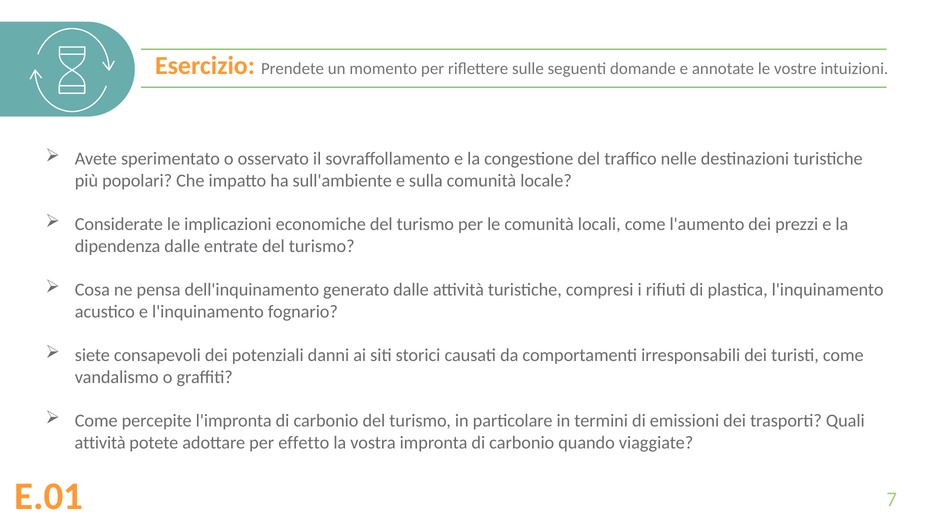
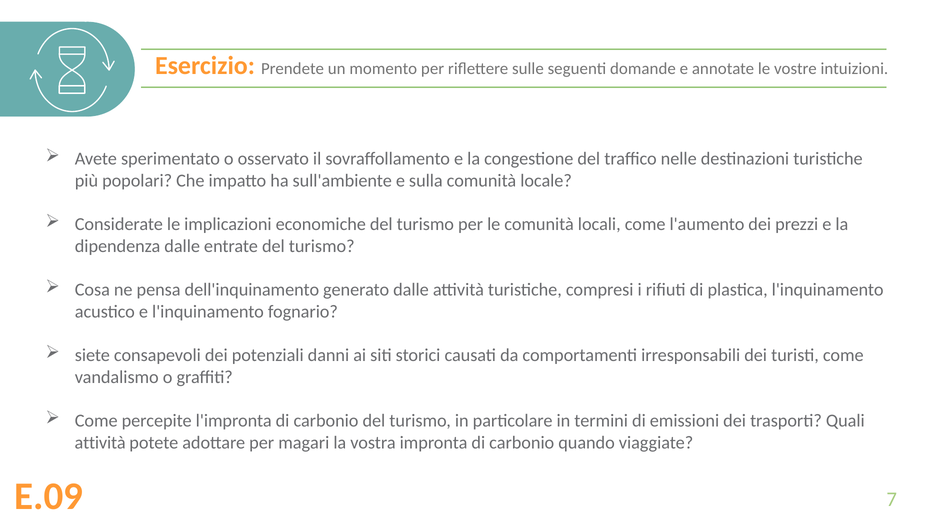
effetto: effetto -> magari (304, 443)
E.01: E.01 -> E.09 (49, 496)
